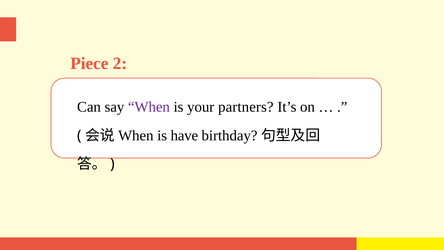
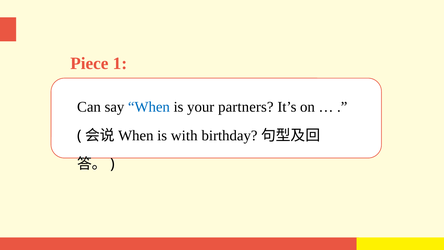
2: 2 -> 1 (120, 64)
When colour: purple -> blue (149, 107)
have: have -> with (184, 135)
